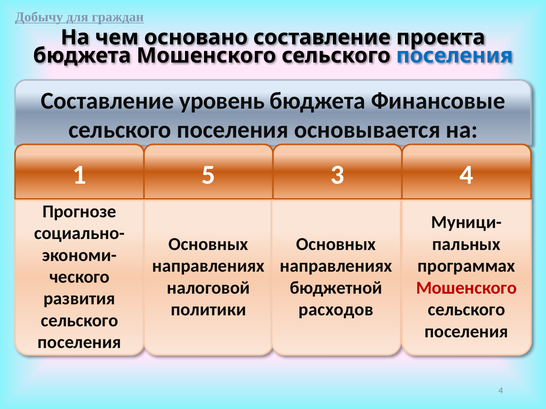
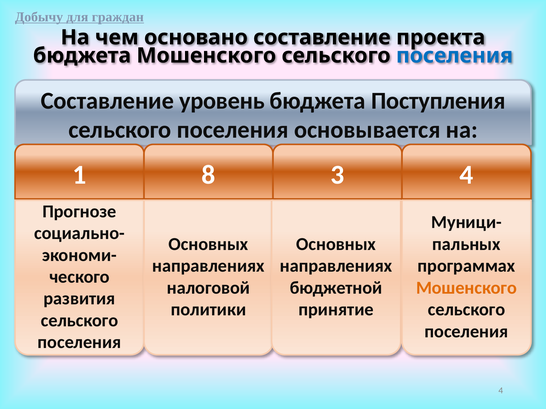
Финансовые: Финансовые -> Поступления (438, 101)
5: 5 -> 8 (208, 175)
Мошенского colour: red -> orange (466, 288)
расходов: расходов -> принятие (336, 310)
